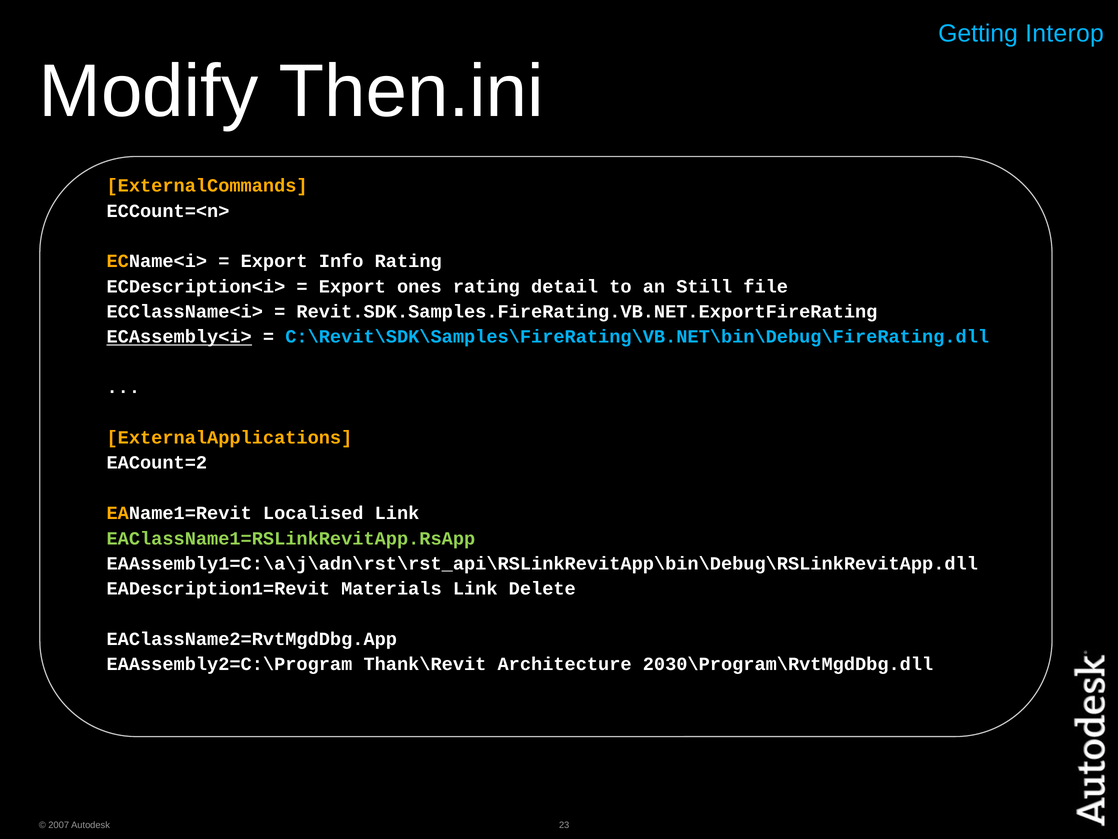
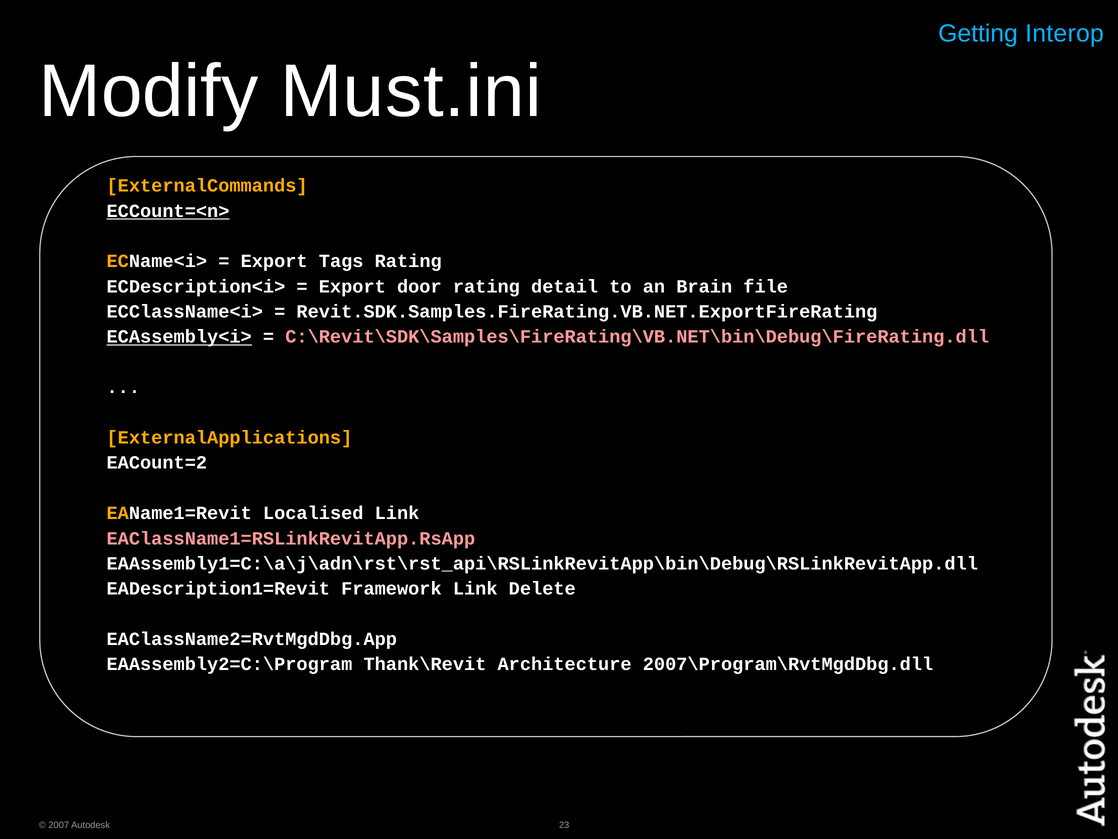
Then.ini: Then.ini -> Must.ini (411, 92)
ECCount=<n> underline: none -> present (168, 211)
Info: Info -> Tags (341, 261)
ones: ones -> door (419, 286)
Still: Still -> Brain (704, 286)
C:\Revit\SDK\Samples\FireRating\VB.NET\bin\Debug\FireRating.dll colour: light blue -> pink (637, 337)
EAClassName1=RSLinkRevitApp.RsApp colour: light green -> pink (291, 538)
Materials: Materials -> Framework (391, 588)
2030\Program\RvtMgdDbg.dll: 2030\Program\RvtMgdDbg.dll -> 2007\Program\RvtMgdDbg.dll (788, 664)
